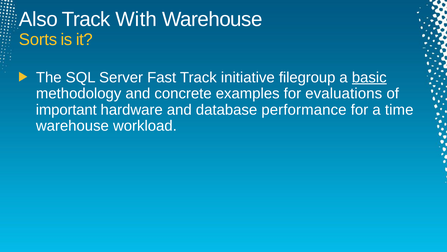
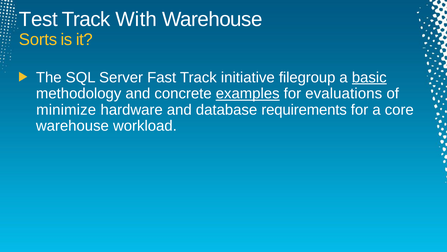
Also: Also -> Test (38, 19)
examples underline: none -> present (248, 93)
important: important -> minimize (66, 110)
performance: performance -> requirements (304, 110)
time: time -> core (399, 110)
